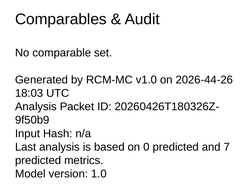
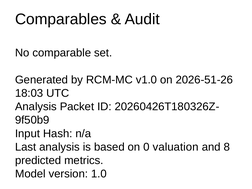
2026-44-26: 2026-44-26 -> 2026-51-26 (204, 80)
0 predicted: predicted -> valuation (176, 147)
7: 7 -> 8 (227, 147)
